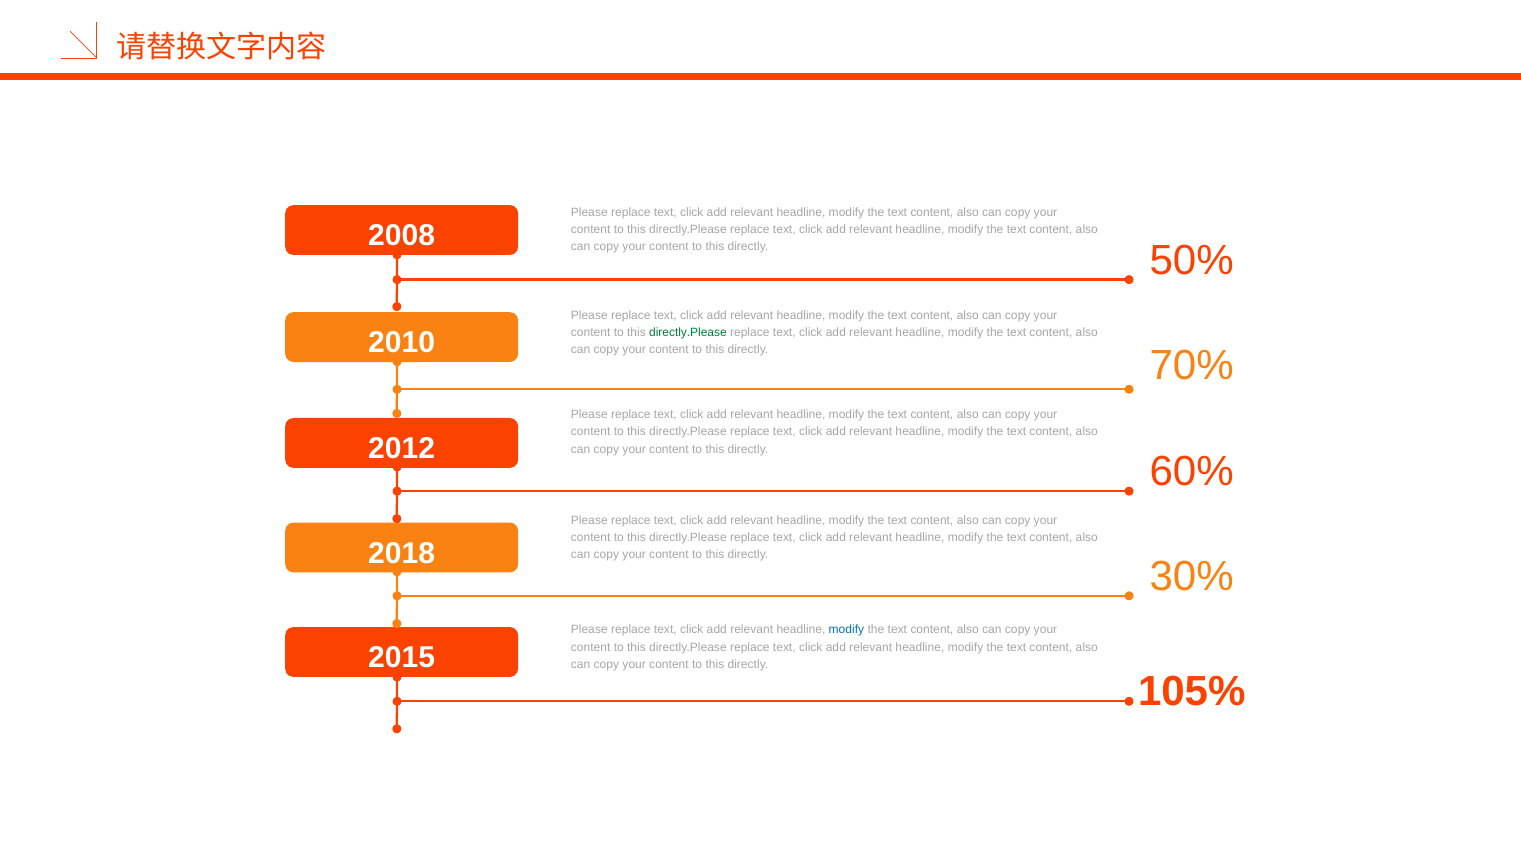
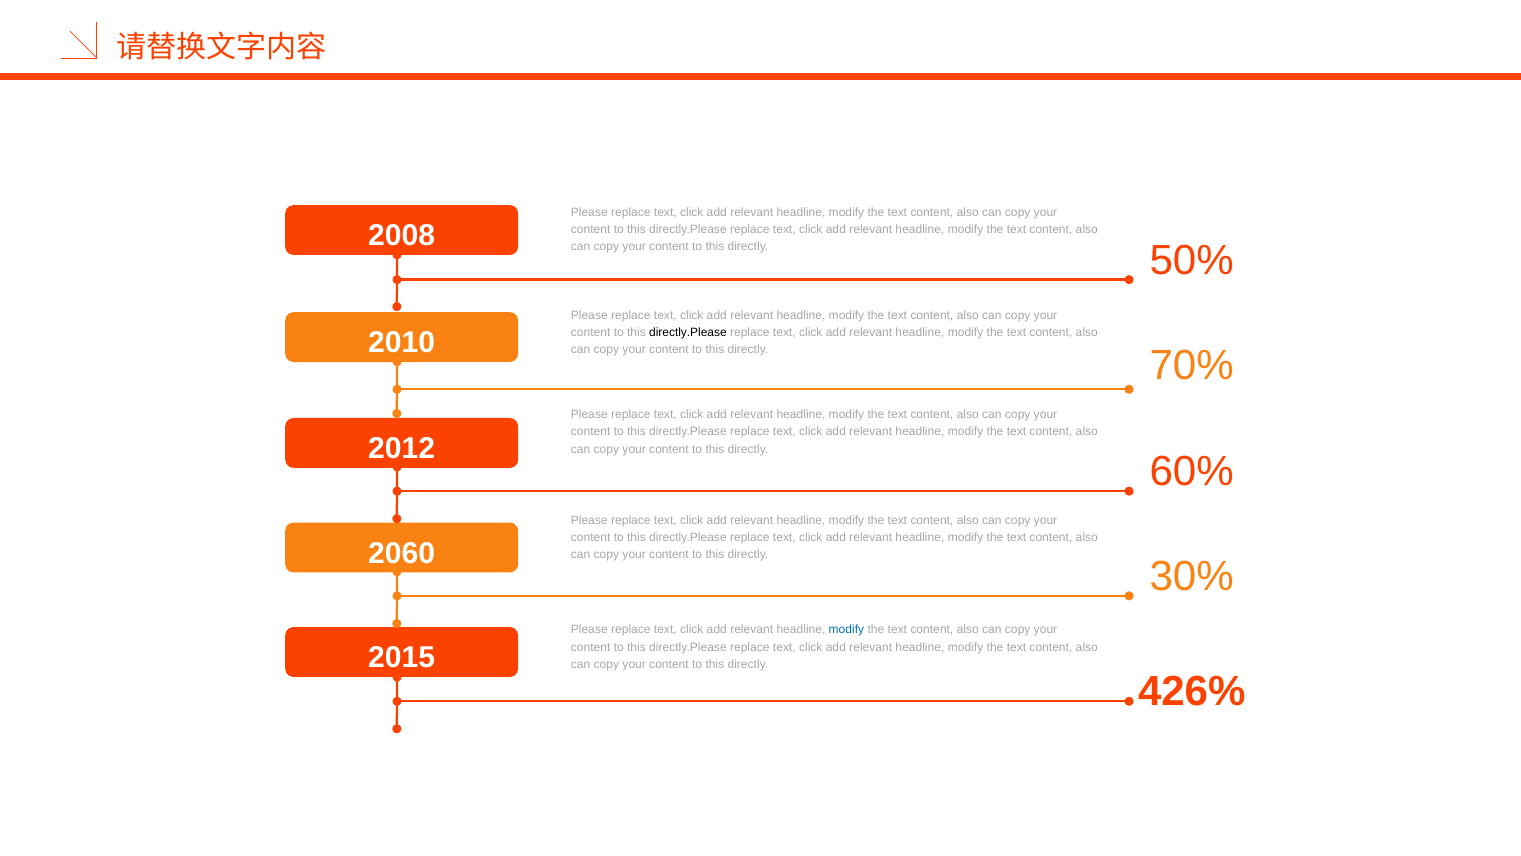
directly.Please colour: green -> black (688, 333)
2018: 2018 -> 2060 (402, 553)
105%: 105% -> 426% (1192, 692)
